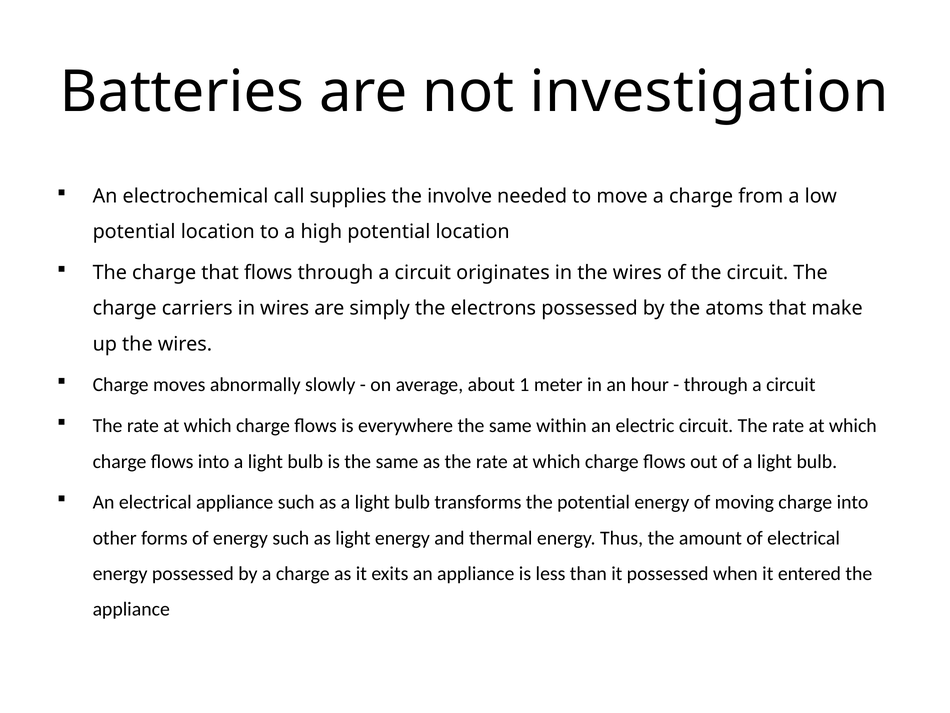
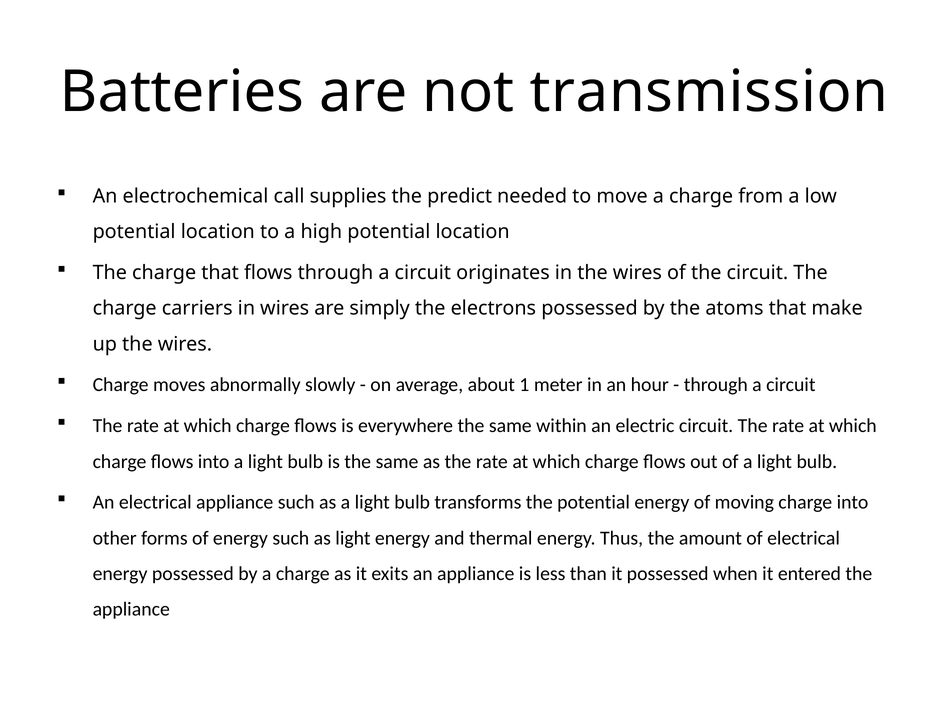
investigation: investigation -> transmission (709, 92)
involve: involve -> predict (460, 196)
